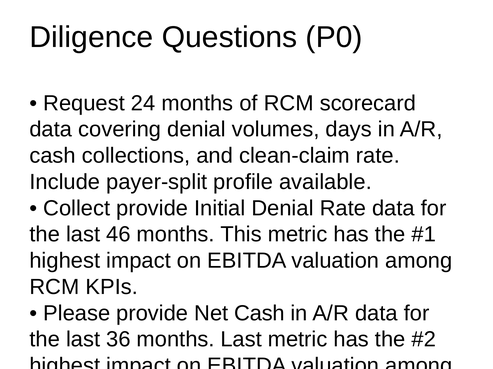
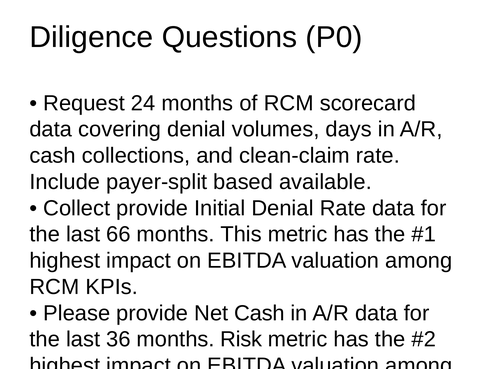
profile: profile -> based (243, 182)
46: 46 -> 66 (118, 235)
months Last: Last -> Risk (241, 340)
